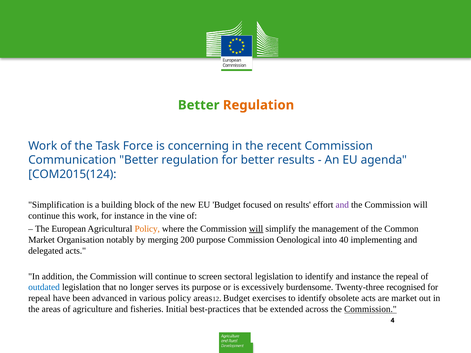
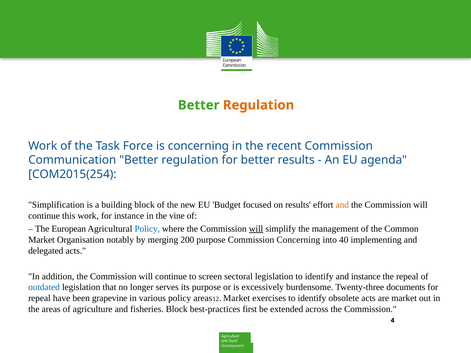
COM2015(124: COM2015(124 -> COM2015(254 (72, 174)
and colour: purple -> orange (342, 205)
Policy colour: orange -> blue (147, 229)
Commission Oenological: Oenological -> Concerning (298, 240)
recognised: recognised -> documents (406, 288)
advanced: advanced -> grapevine (110, 299)
Budget: Budget -> Market (237, 299)
fisheries Initial: Initial -> Block (177, 310)
best-practices that: that -> first (250, 310)
Commission underline: present -> none (370, 310)
